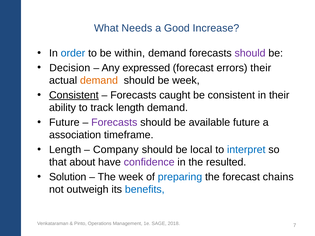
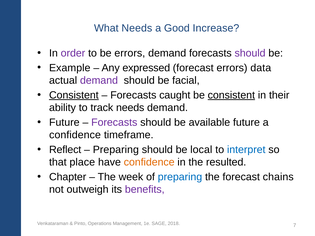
order colour: blue -> purple (73, 53)
be within: within -> errors (130, 53)
Decision: Decision -> Example (70, 68)
errors their: their -> data (261, 68)
demand colour: orange -> purple (99, 81)
be week: week -> facial (186, 81)
consistent underline: none -> present (231, 95)
track length: length -> needs (130, 108)
association: association -> confidence (75, 135)
Length: Length -> Reflect (65, 150)
Company: Company -> Preparing (116, 150)
about: about -> place (82, 162)
confidence colour: purple -> orange (149, 162)
Solution: Solution -> Chapter (68, 177)
benefits colour: blue -> purple (145, 190)
